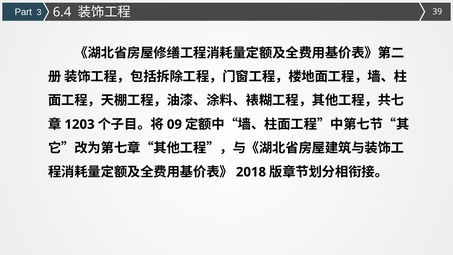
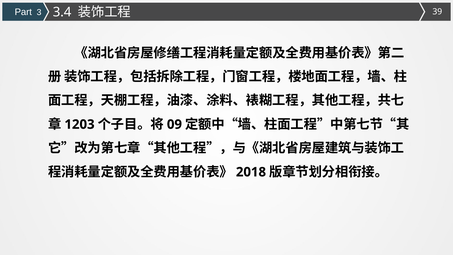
6.4: 6.4 -> 3.4 (62, 12)
